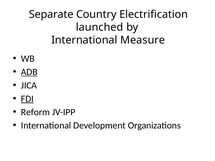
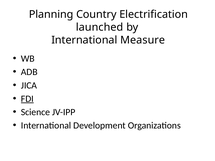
Separate: Separate -> Planning (51, 14)
ADB underline: present -> none (29, 72)
Reform: Reform -> Science (35, 112)
